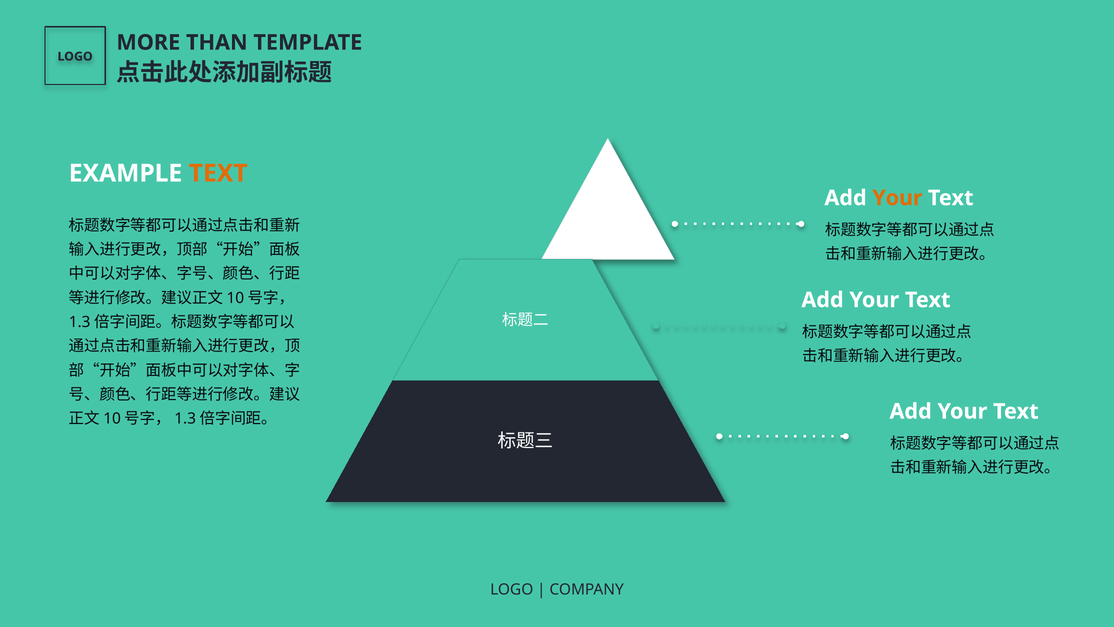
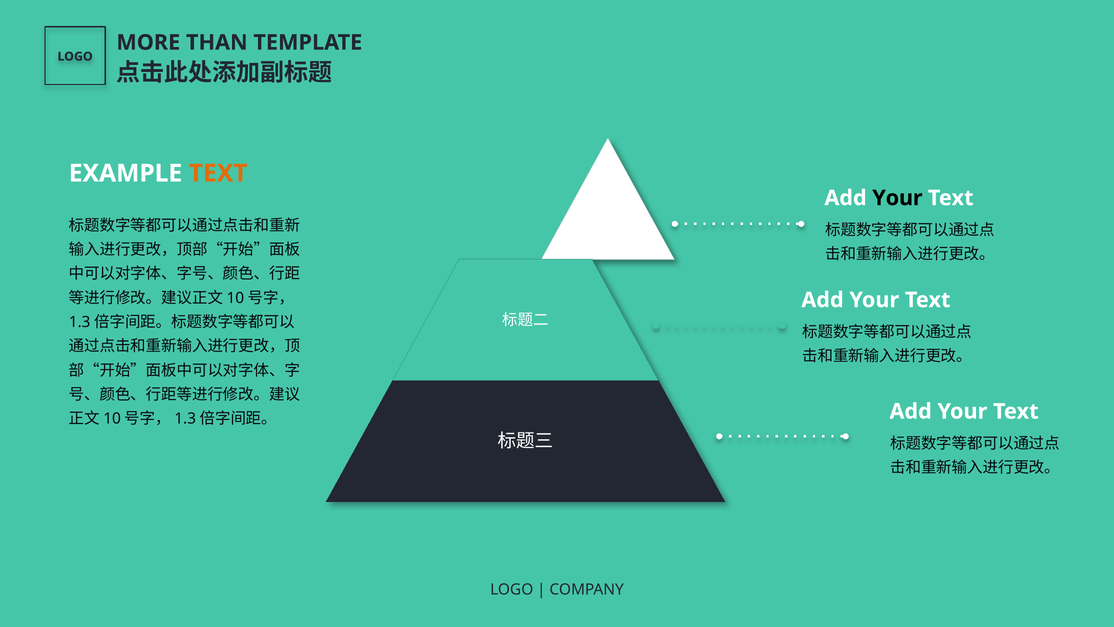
Your colour: orange -> black (897, 198)
